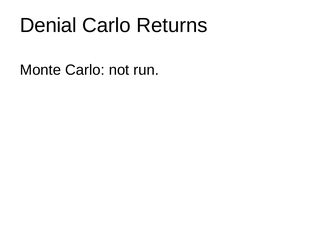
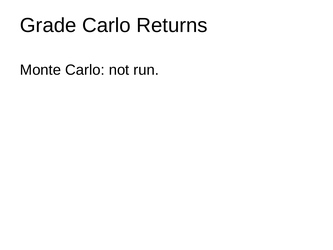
Denial: Denial -> Grade (48, 25)
